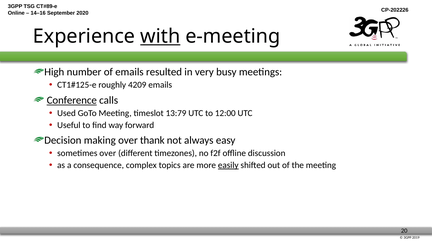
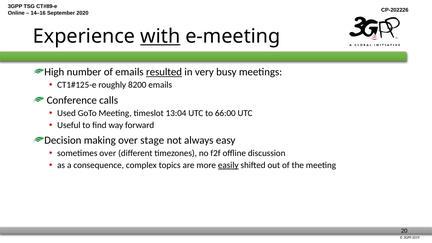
resulted underline: none -> present (164, 72)
4209: 4209 -> 8200 (137, 85)
Conference underline: present -> none (72, 100)
13:79: 13:79 -> 13:04 (176, 113)
12:00: 12:00 -> 66:00 (225, 113)
thank: thank -> stage (152, 140)
